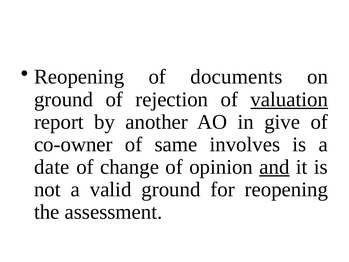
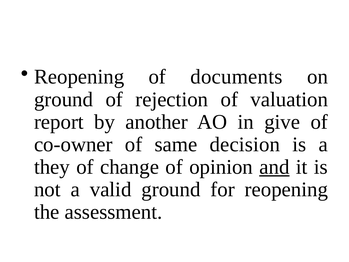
valuation underline: present -> none (289, 99)
involves: involves -> decision (245, 144)
date: date -> they (52, 167)
